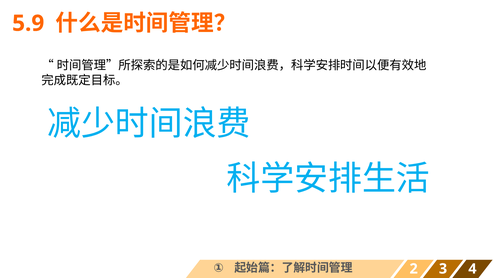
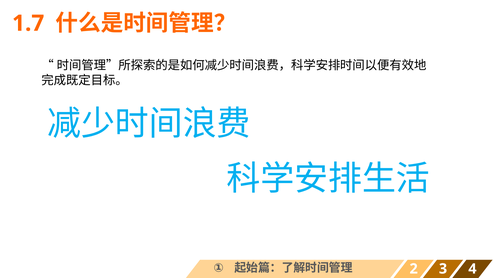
5.9: 5.9 -> 1.7 (28, 23)
